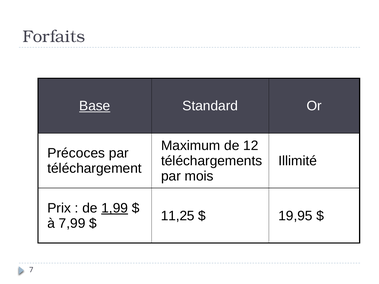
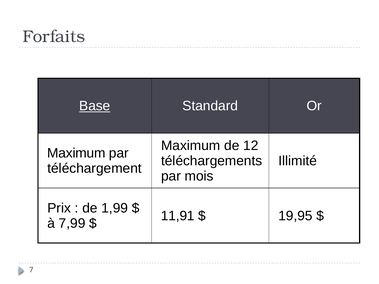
Précoces: Précoces -> Maximum (76, 153)
1,99 underline: present -> none (115, 208)
11,25: 11,25 -> 11,91 (178, 216)
